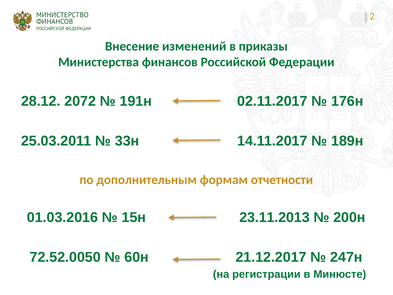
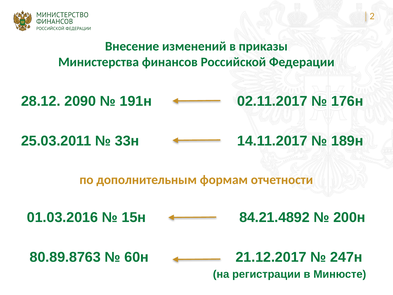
2072: 2072 -> 2090 (80, 101)
23.11.2013: 23.11.2013 -> 84.21.4892 (274, 217)
72.52.0050: 72.52.0050 -> 80.89.8763 (65, 257)
